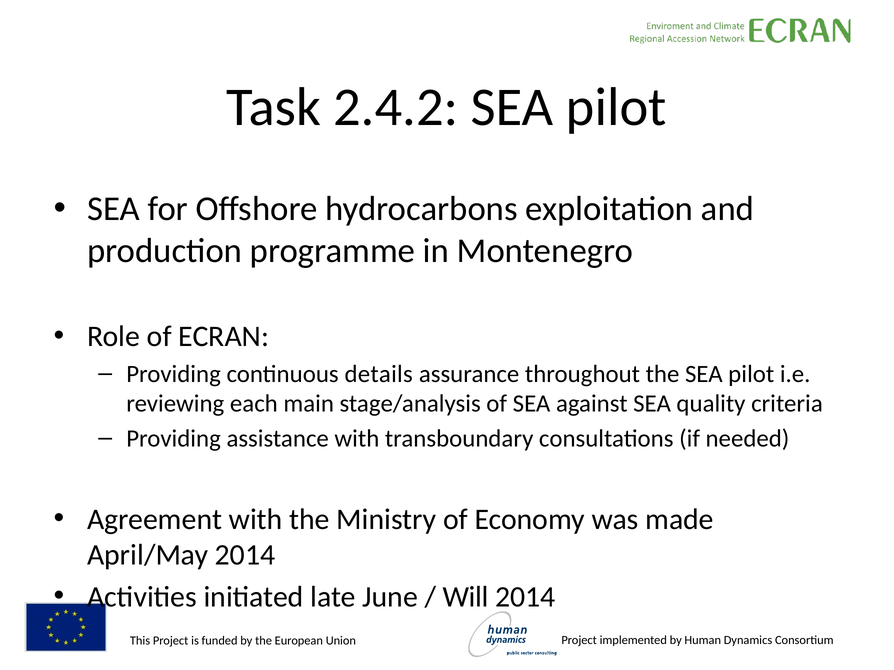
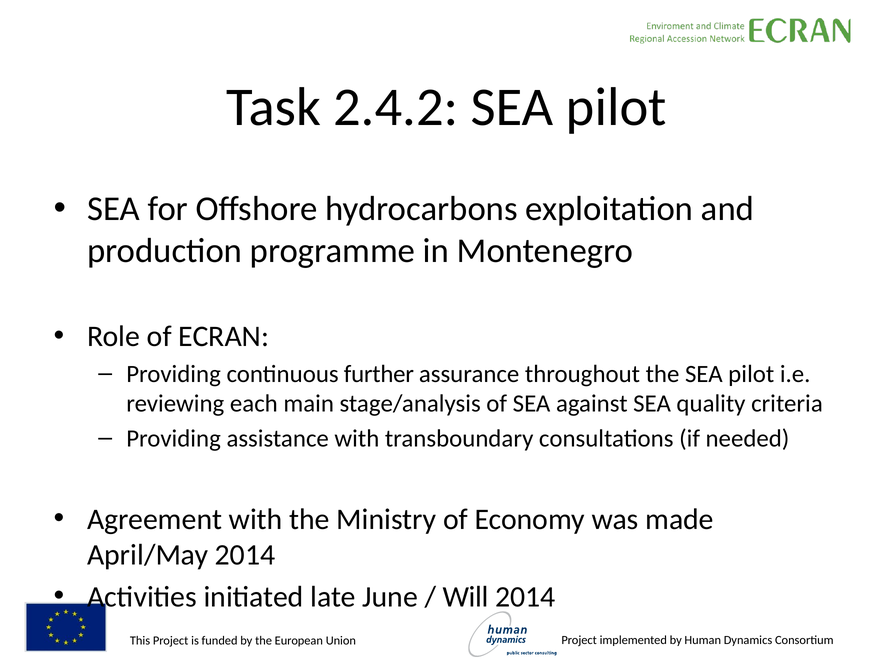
details: details -> further (379, 374)
